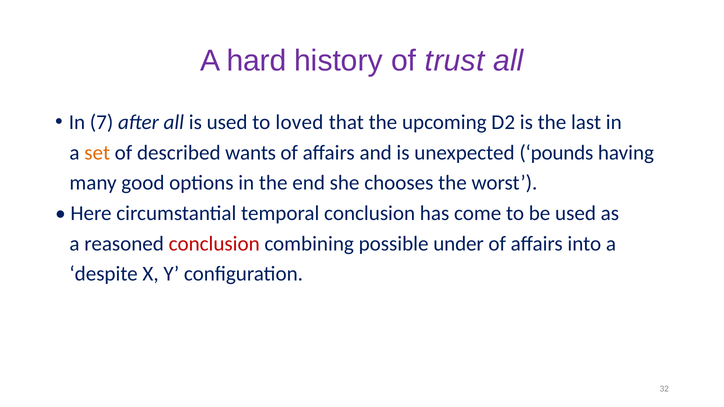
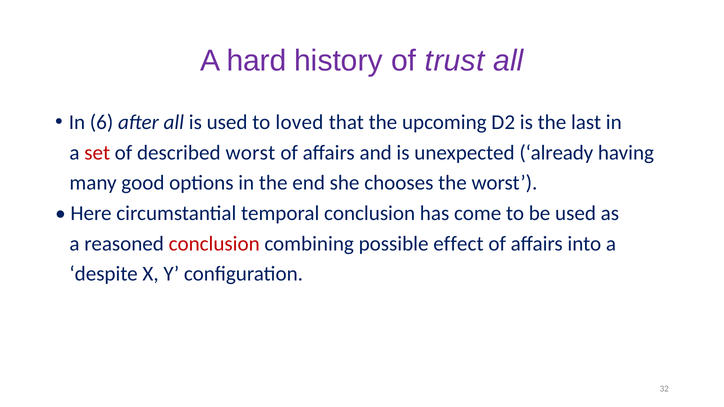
7: 7 -> 6 (102, 122)
set colour: orange -> red (97, 153)
described wants: wants -> worst (250, 153)
pounds: pounds -> already (556, 153)
under: under -> effect (458, 244)
